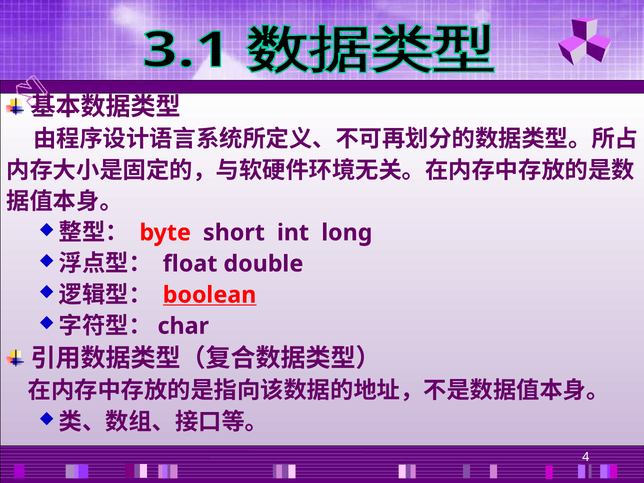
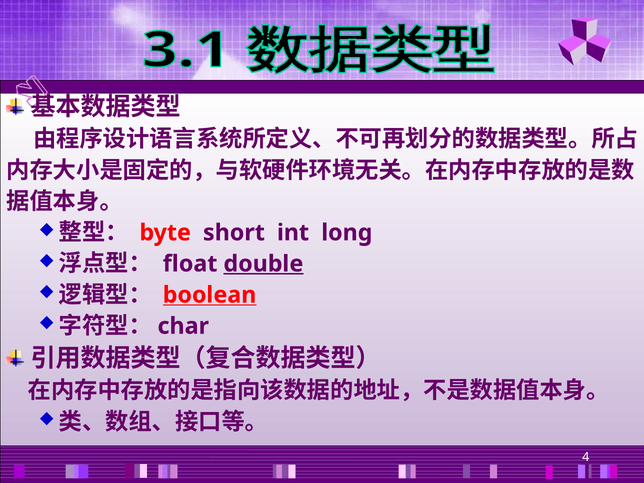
double underline: none -> present (263, 264)
